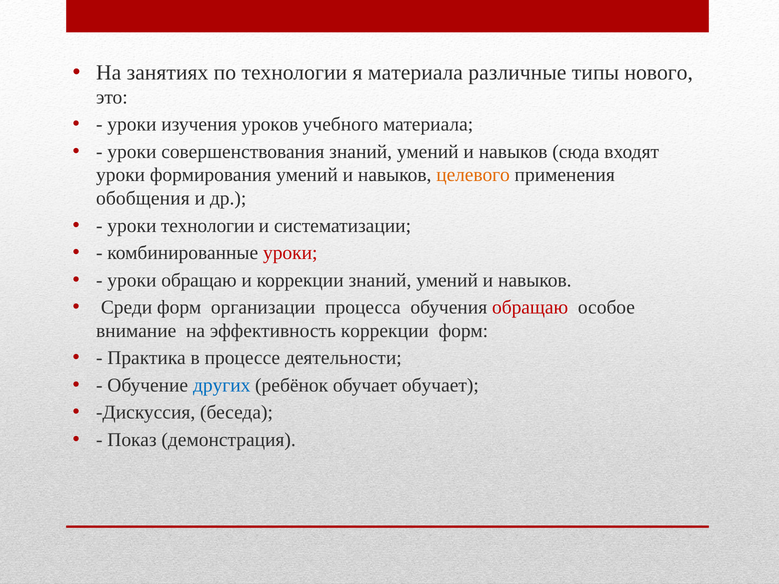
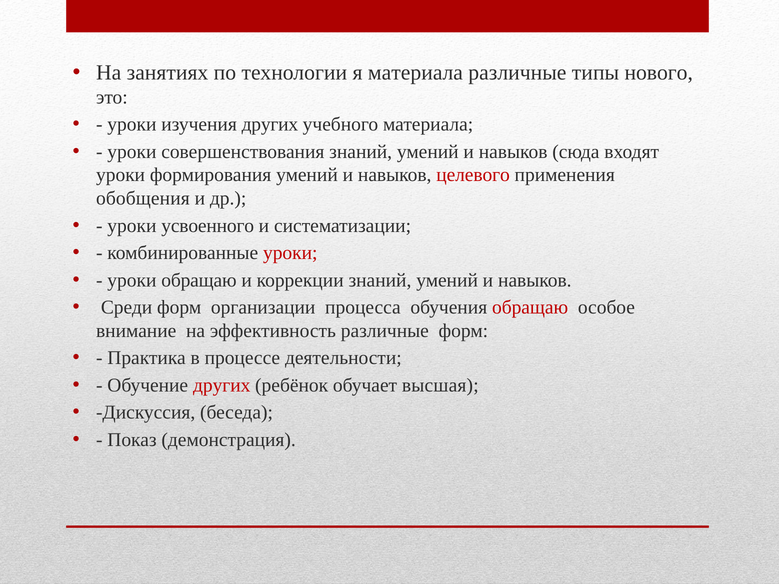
изучения уроков: уроков -> других (270, 124)
целевого colour: orange -> red (473, 175)
уроки технологии: технологии -> усвоенного (208, 226)
эффективность коррекции: коррекции -> различные (385, 331)
других colour: blue -> red (222, 385)
обучает обучает: обучает -> высшая (440, 385)
